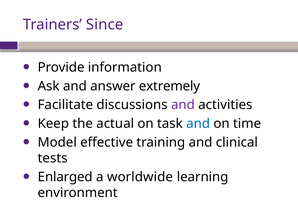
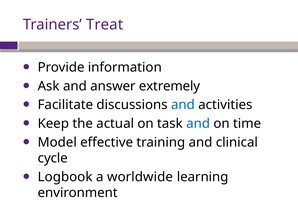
Since: Since -> Treat (105, 25)
and colour: purple -> blue (183, 105)
tests: tests -> cycle (53, 159)
Enlarged: Enlarged -> Logbook (65, 177)
